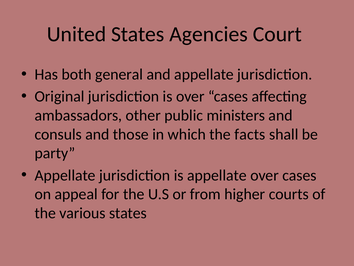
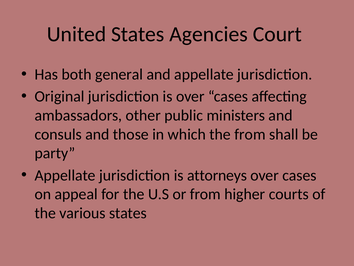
the facts: facts -> from (250, 134)
is appellate: appellate -> attorneys (217, 175)
